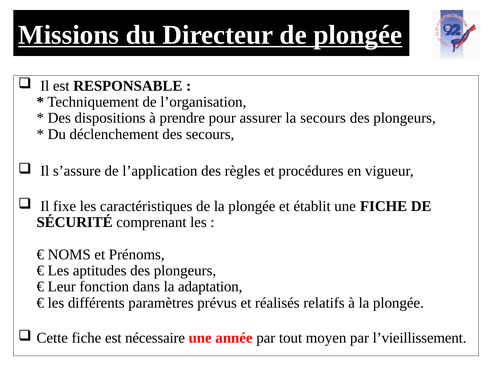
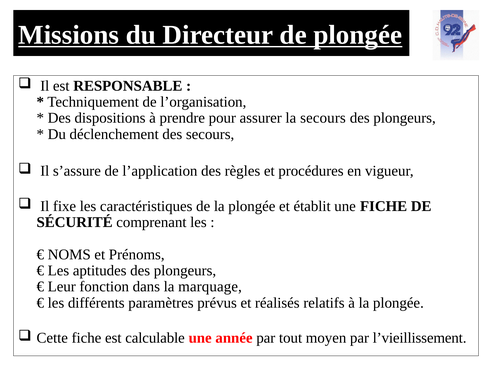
adaptation: adaptation -> marquage (210, 287)
nécessaire: nécessaire -> calculable (155, 338)
